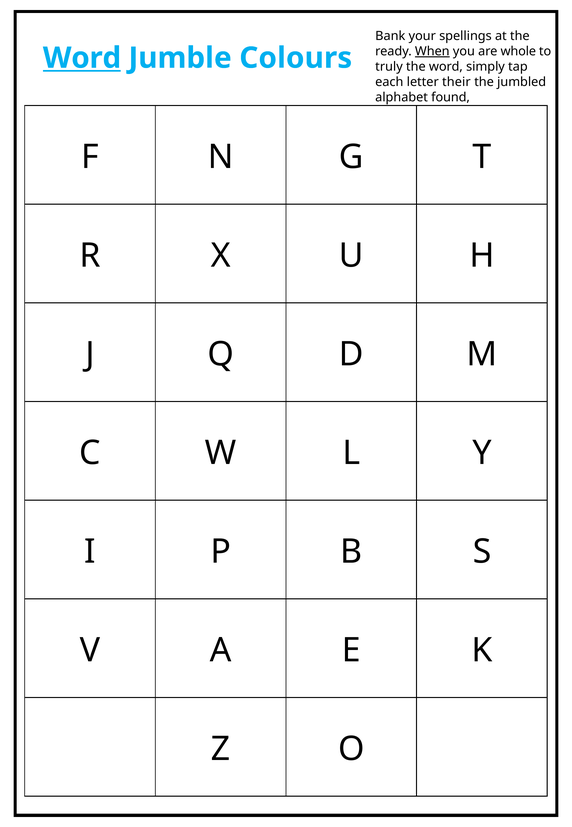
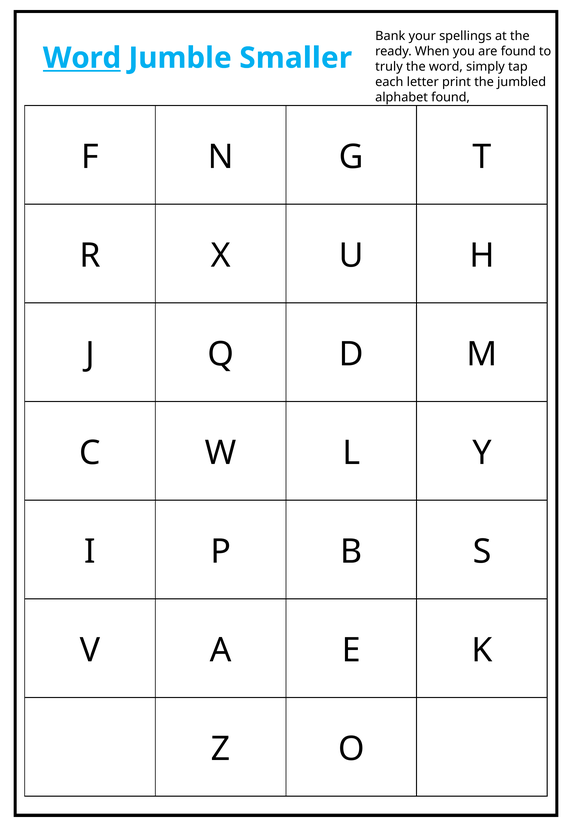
When underline: present -> none (432, 51)
are whole: whole -> found (518, 51)
Colours: Colours -> Smaller (296, 58)
their: their -> print (456, 82)
